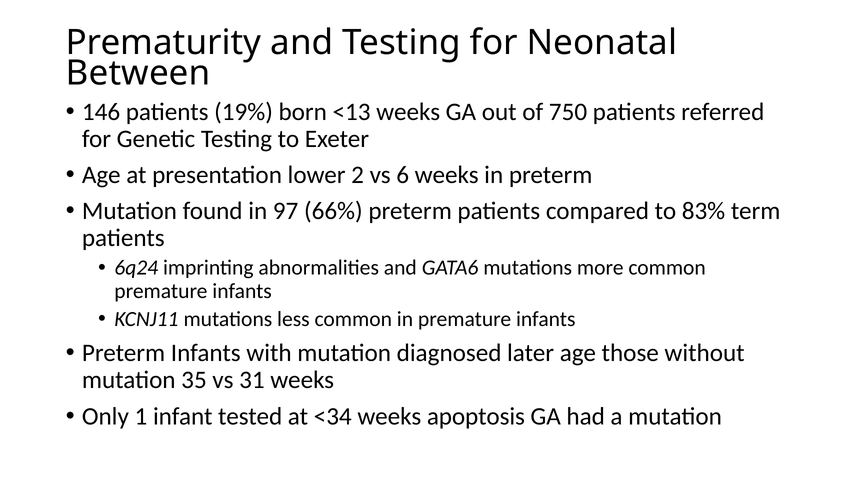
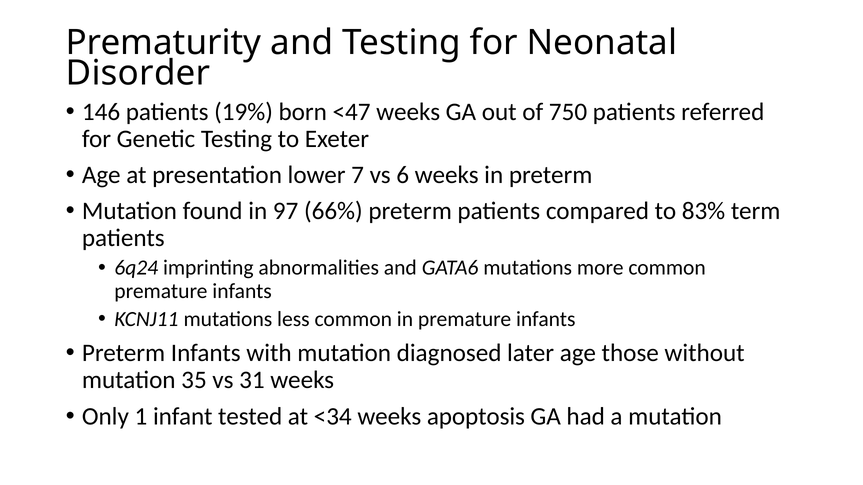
Between: Between -> Disorder (138, 73)
<13: <13 -> <47 (352, 112)
2: 2 -> 7 (358, 175)
